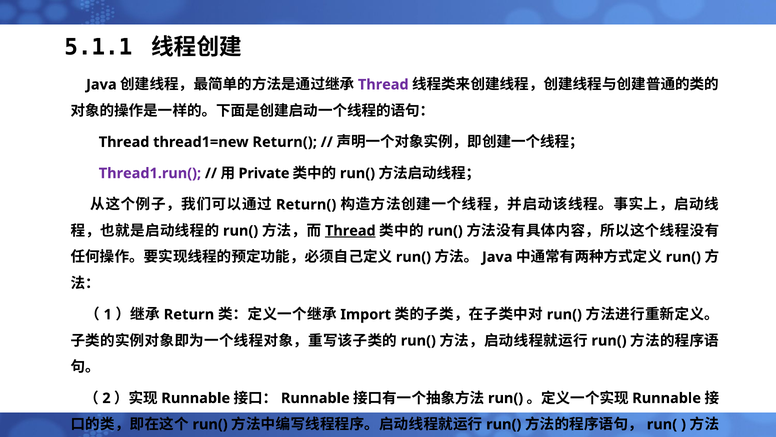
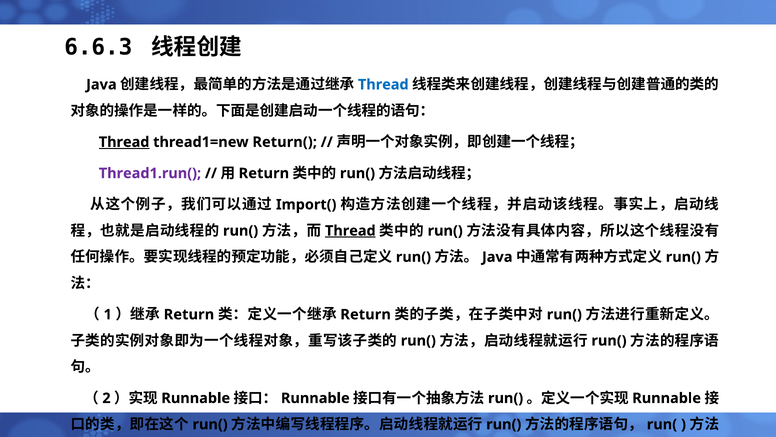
5.1.1: 5.1.1 -> 6.6.3 (98, 47)
Thread colour: purple -> blue (383, 84)
Thread underline: none -> present (124, 142)
Private: Private -> Return (264, 173)
Return(: Return( -> Import( (306, 204)
Import: Import -> Return (366, 314)
